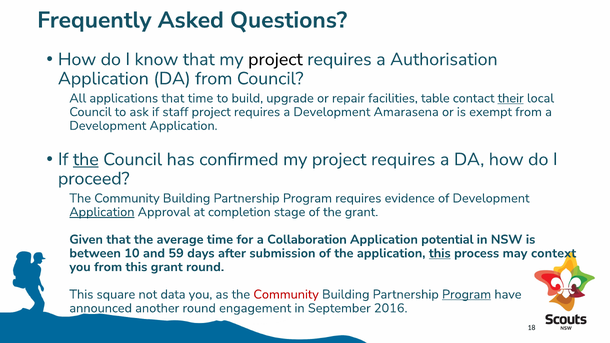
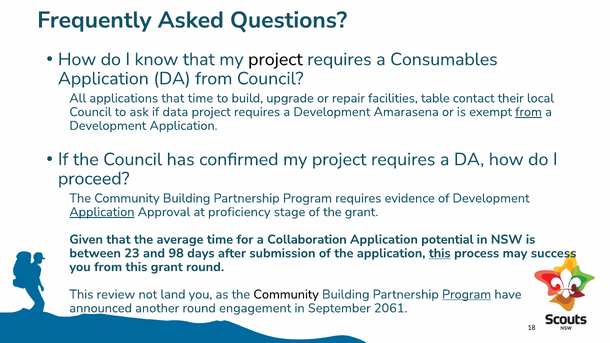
Authorisation: Authorisation -> Consumables (444, 59)
their underline: present -> none (511, 98)
staff: staff -> data (175, 112)
from underline: none -> present (529, 112)
the underline: present -> none (86, 159)
completion: completion -> proficiency (239, 212)
10: 10 -> 23 (132, 253)
59: 59 -> 98 (176, 253)
context: context -> success (554, 253)
square: square -> review (116, 294)
data: data -> land (173, 294)
Community colour: red -> black (286, 294)
2016: 2016 -> 2061 (391, 308)
